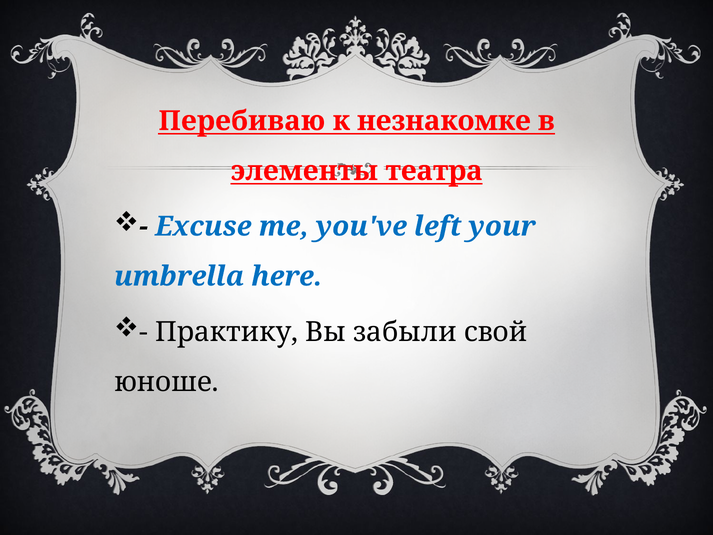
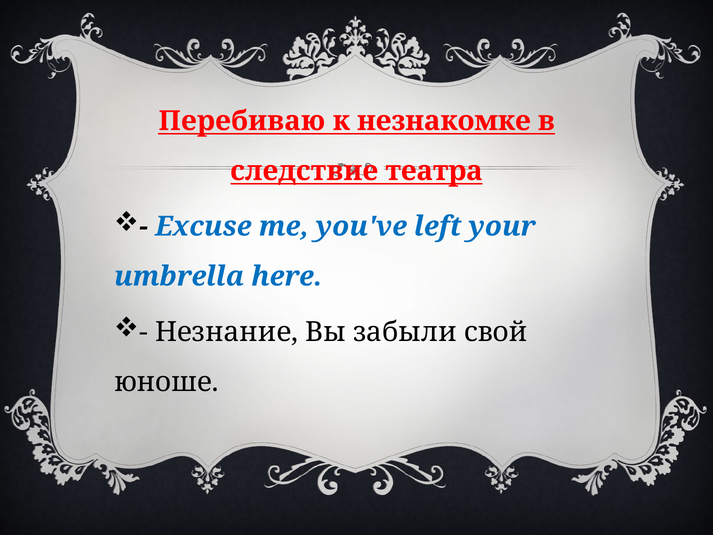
элементы: элементы -> следствие (304, 171)
Практику: Практику -> Незнание (227, 332)
